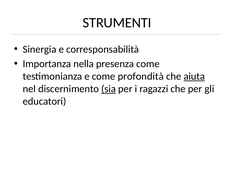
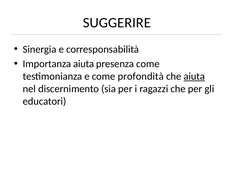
STRUMENTI: STRUMENTI -> SUGGERIRE (117, 23)
Importanza nella: nella -> aiuta (84, 64)
sia underline: present -> none (109, 89)
